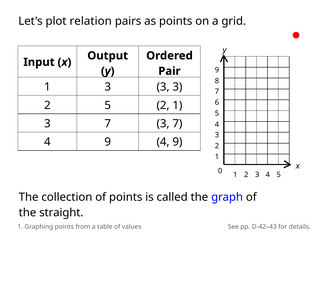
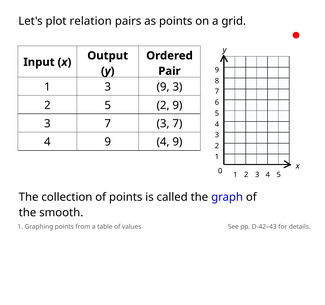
1 3 3: 3 -> 9 (163, 87)
5 2 1: 1 -> 9 (177, 105)
straight: straight -> smooth (61, 213)
